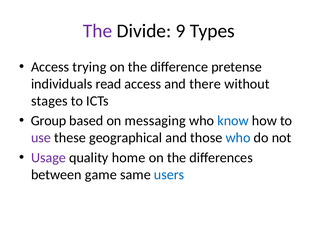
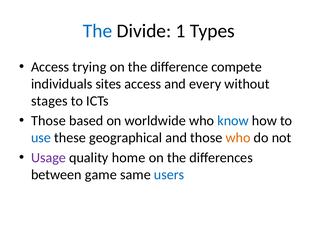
The colour: purple -> blue (98, 31)
9: 9 -> 1 (181, 31)
pretense: pretense -> compete (237, 67)
read: read -> sites (108, 84)
there: there -> every (205, 84)
Group: Group -> Those (48, 120)
messaging: messaging -> worldwide (155, 120)
use colour: purple -> blue (41, 137)
who colour: blue -> orange (238, 137)
